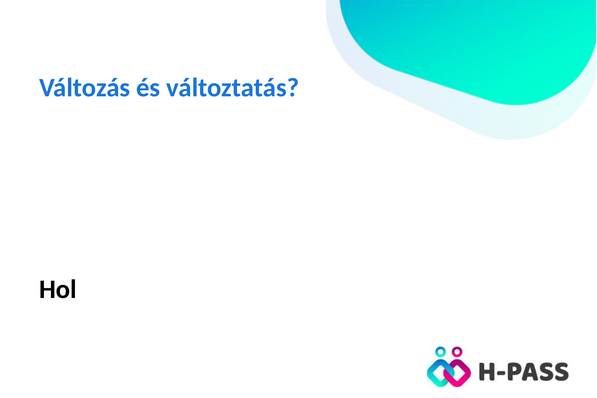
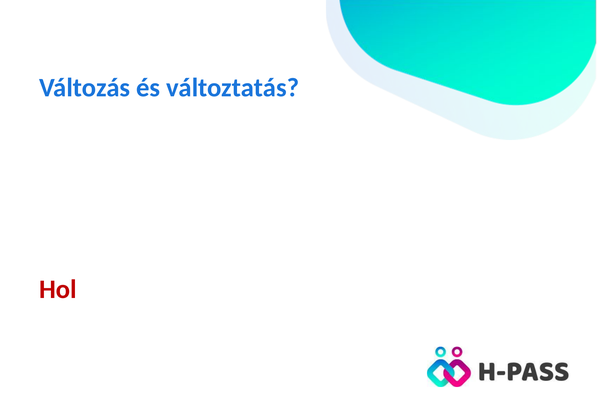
Hol colour: black -> red (58, 289)
